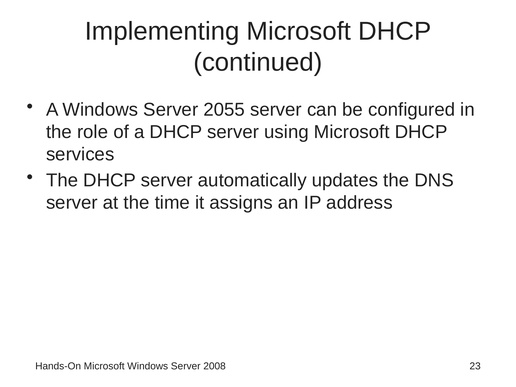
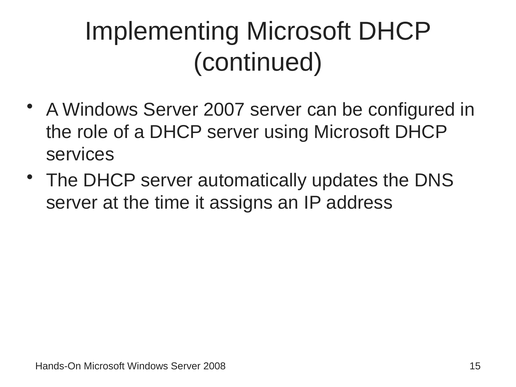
2055: 2055 -> 2007 (224, 110)
23: 23 -> 15 (475, 366)
